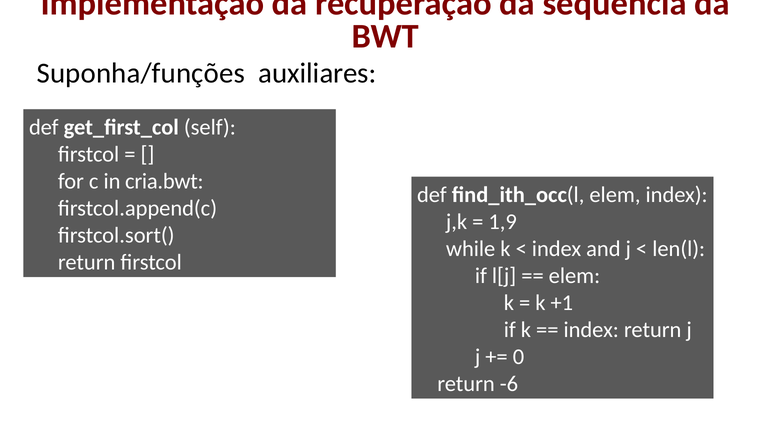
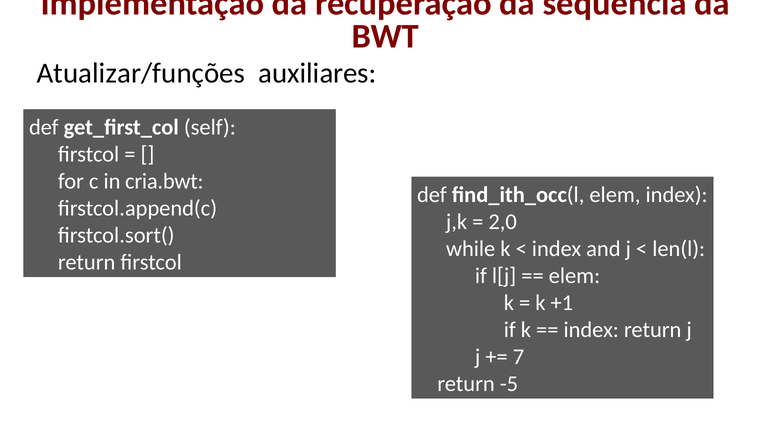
Suponha/funções: Suponha/funções -> Atualizar/funções (141, 73)
1,9: 1,9 -> 2,0 (503, 221)
0: 0 -> 7 (518, 356)
-6: -6 -> -5 (509, 383)
